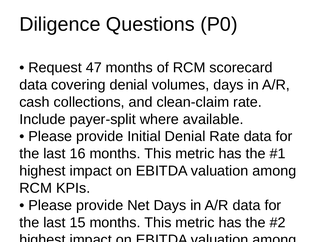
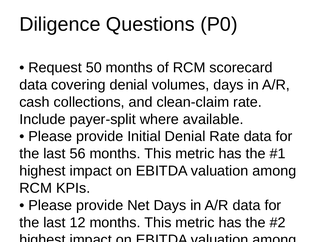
47: 47 -> 50 (94, 68)
16: 16 -> 56 (78, 154)
15: 15 -> 12 (78, 223)
